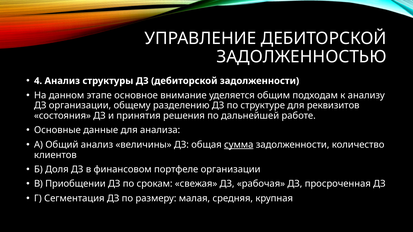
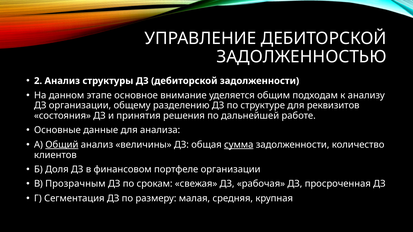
4: 4 -> 2 (38, 81)
Общий underline: none -> present (62, 145)
Приобщении: Приобщении -> Прозрачным (75, 184)
